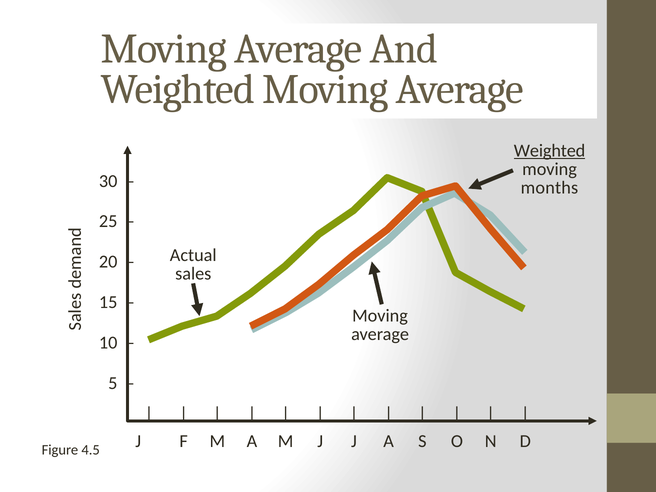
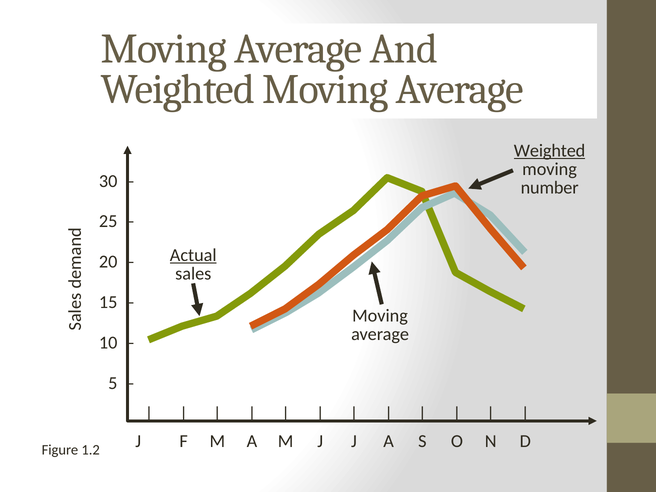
months: months -> number (550, 188)
Actual underline: none -> present (193, 255)
4.5: 4.5 -> 1.2 (91, 450)
